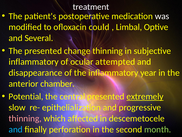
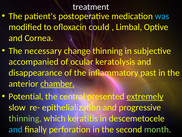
was colour: white -> light blue (162, 16)
Several: Several -> Cornea (39, 38)
The presented: presented -> necessary (43, 51)
inflammatory: inflammatory -> accompanied (34, 62)
attempted: attempted -> keratolysis (115, 62)
year: year -> past (148, 73)
chamber underline: none -> present (58, 83)
thinning colour: pink -> light green (25, 118)
affected: affected -> keratitis (83, 118)
